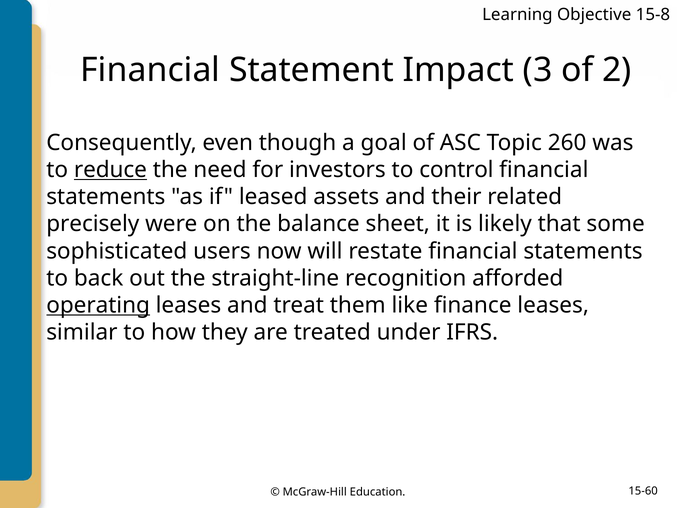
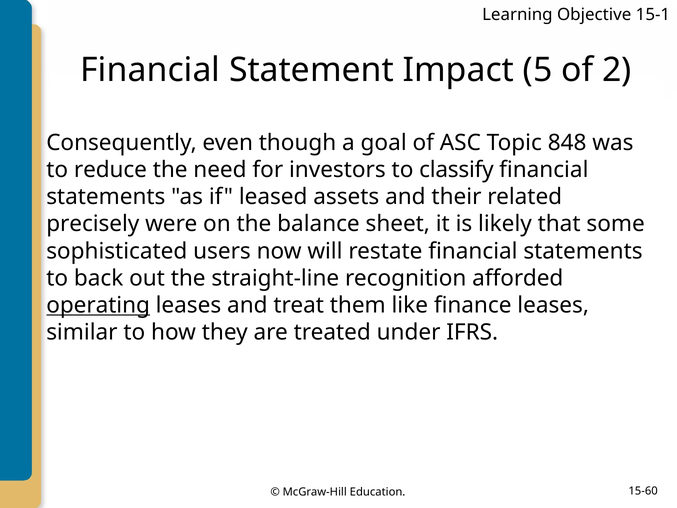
15-8: 15-8 -> 15-1 (653, 14)
3: 3 -> 5 (538, 70)
260: 260 -> 848 (567, 143)
reduce underline: present -> none (110, 170)
control: control -> classify (456, 170)
